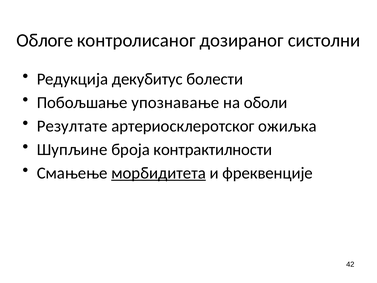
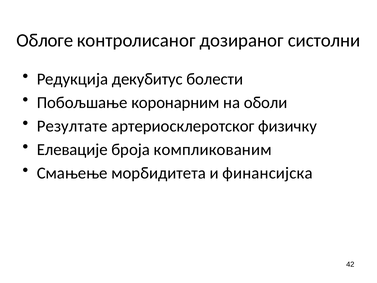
упознавање: упознавање -> коронарним (175, 103)
ожиљка: ожиљка -> физичку (288, 126)
Шупљине: Шупљине -> Елевације (72, 149)
контрактилности: контрактилности -> компликованим (213, 149)
морбидитета underline: present -> none (159, 173)
фреквенције: фреквенције -> финансијска (268, 173)
